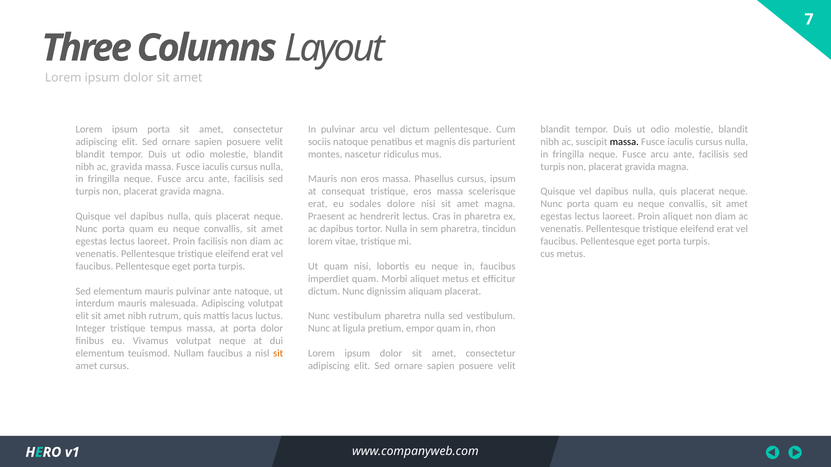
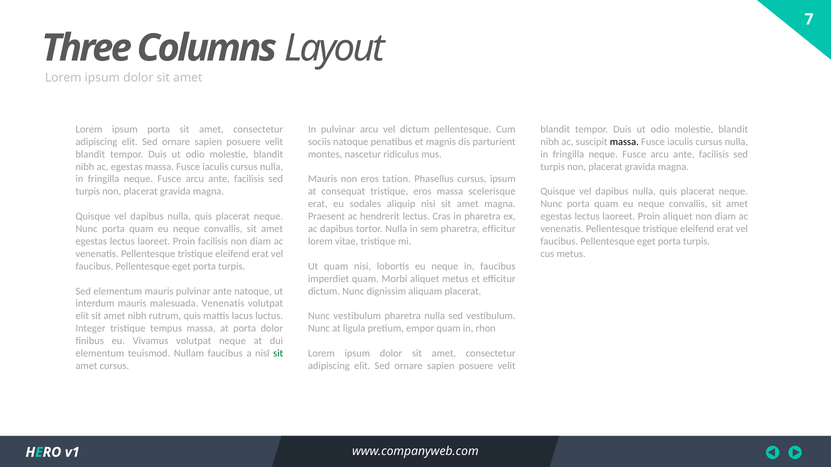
ac gravida: gravida -> egestas (127, 167)
non eros massa: massa -> tation (397, 179)
dolore: dolore -> aliquip (401, 204)
pharetra tincidun: tincidun -> efficitur (499, 229)
malesuada Adipiscing: Adipiscing -> Venenatis (223, 304)
sit colour: orange -> green (278, 354)
